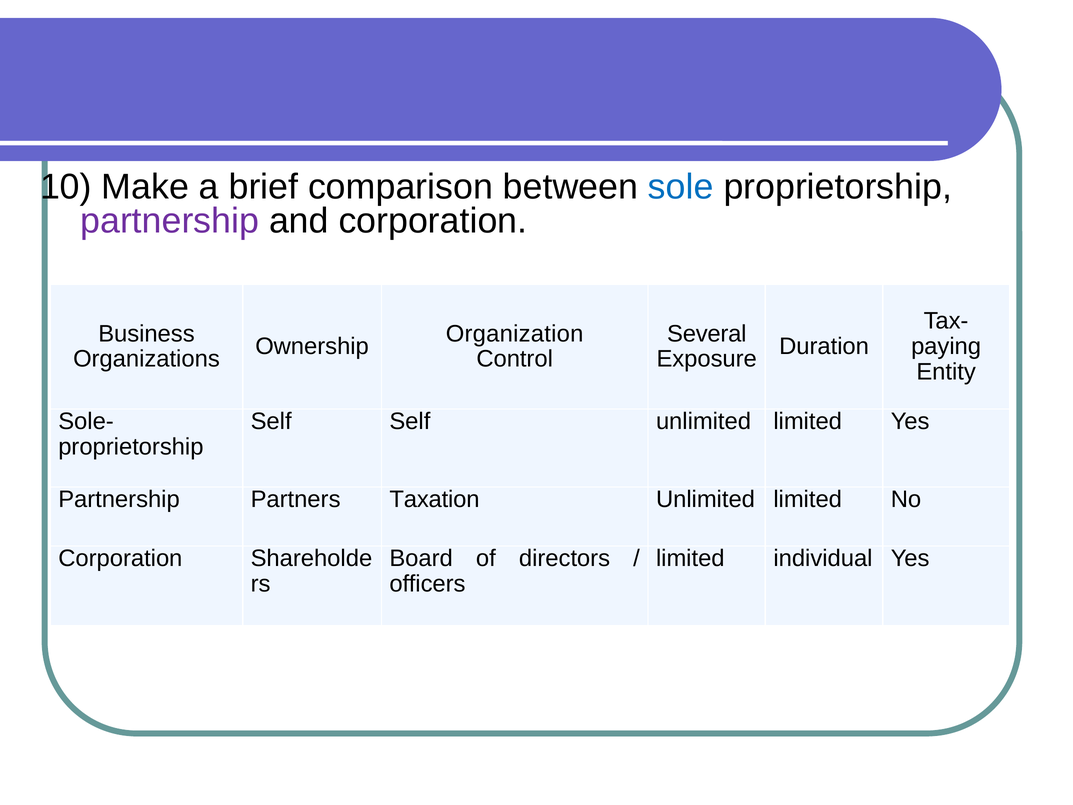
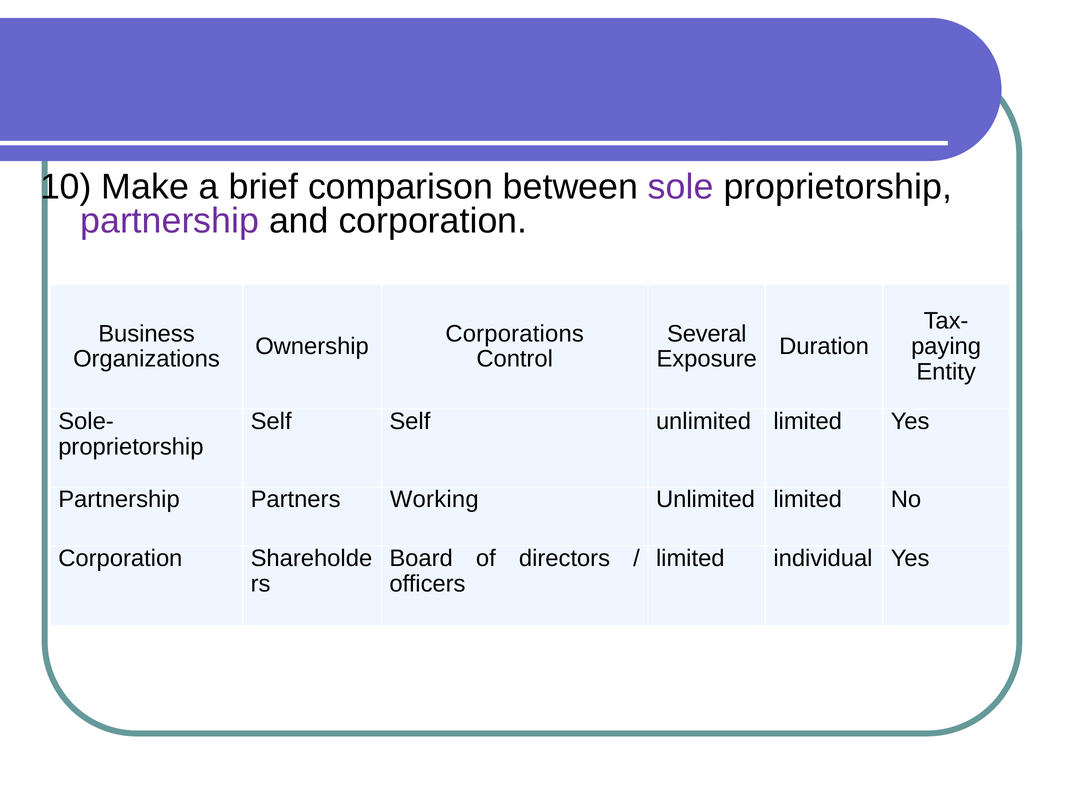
sole colour: blue -> purple (681, 187)
Organization: Organization -> Corporations (515, 334)
Taxation: Taxation -> Working (434, 499)
